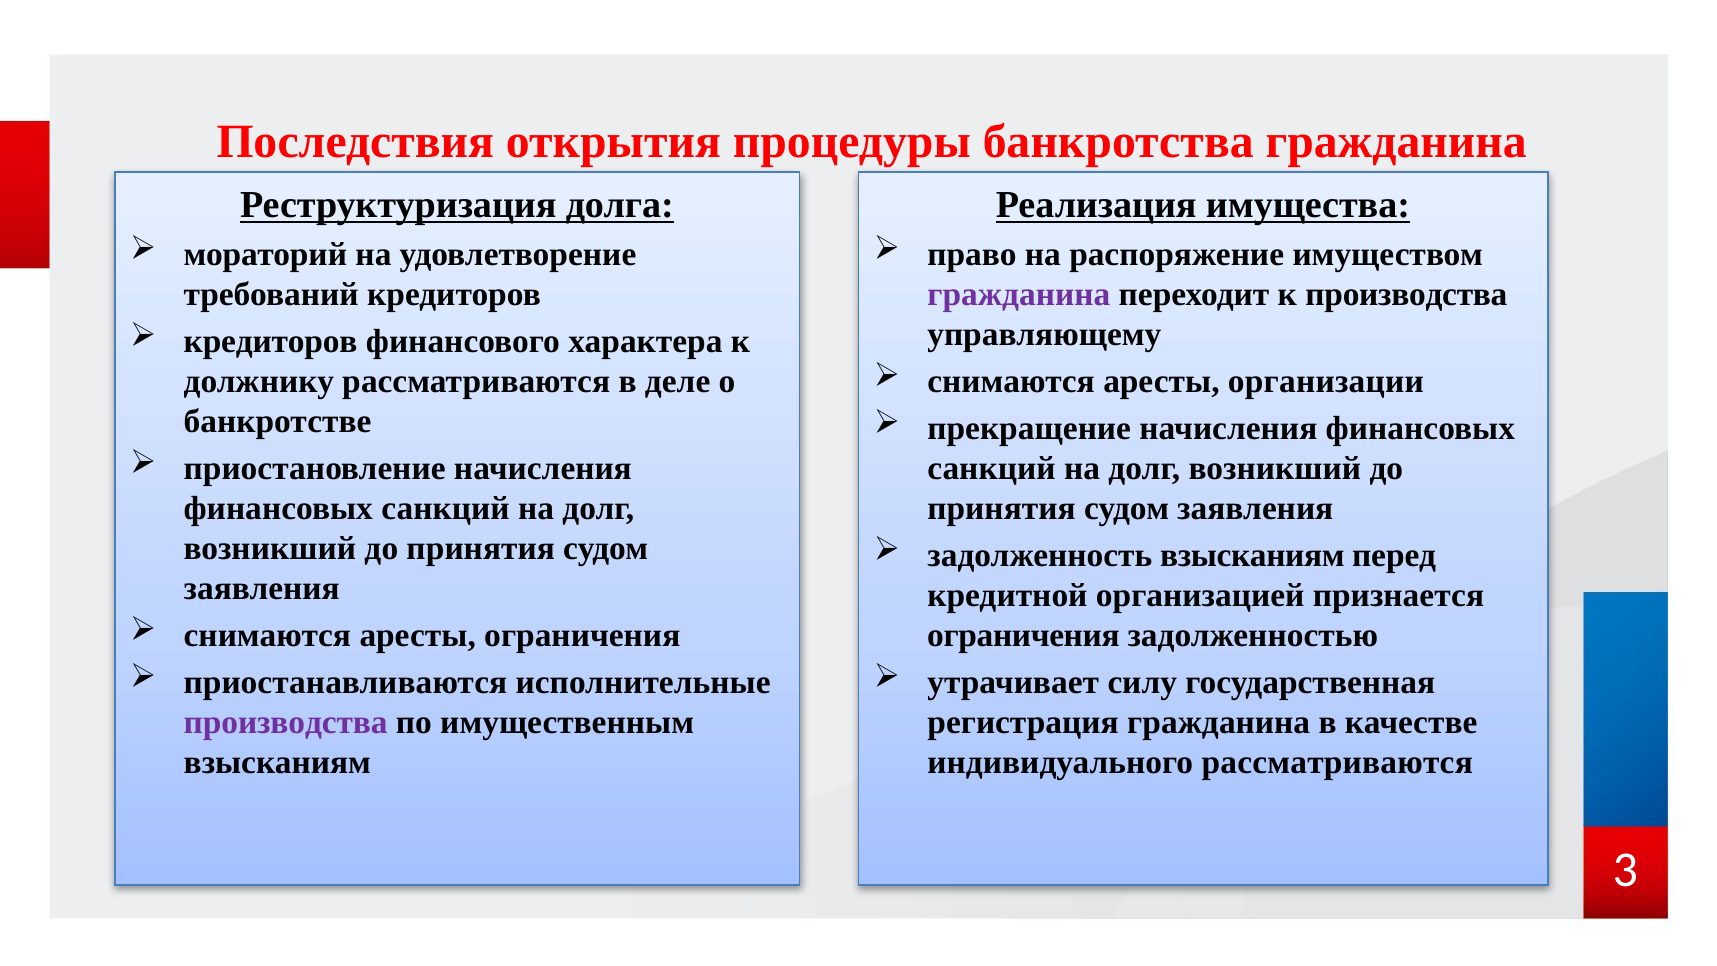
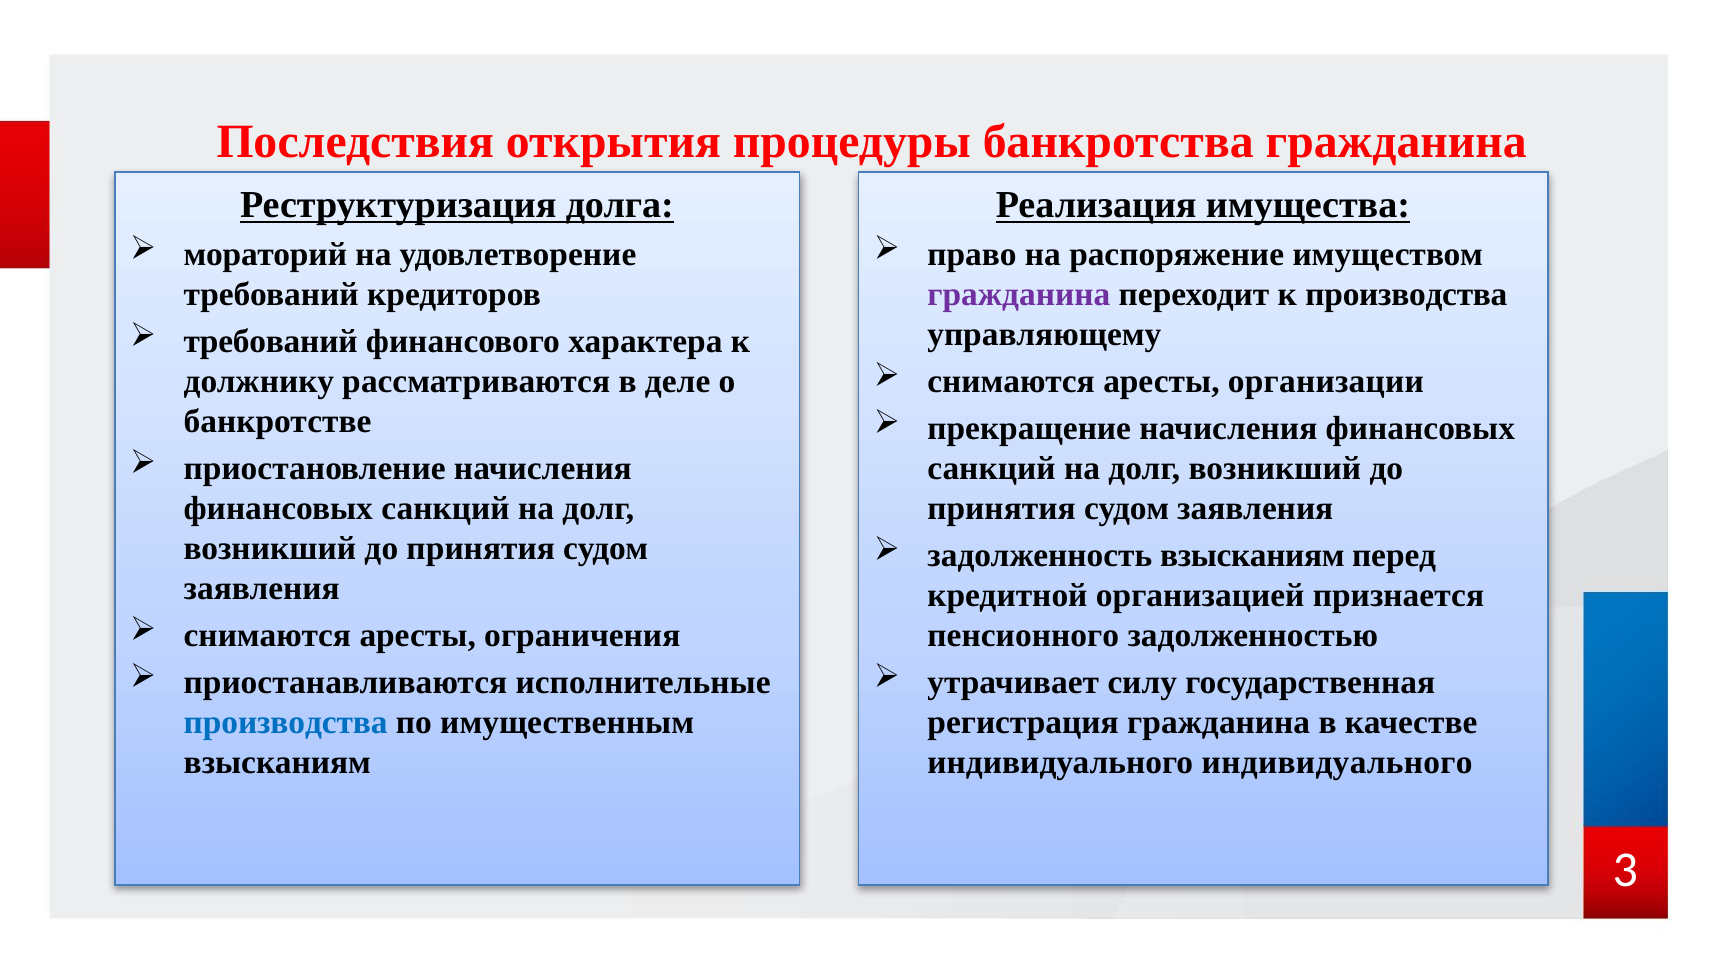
кредиторов: кредиторов -> требований (271, 341)
ограничения: ограничения -> пенсионного (1023, 635)
производства colour: purple -> blue (286, 722)
индивидуального рассматриваются: рассматриваются -> индивидуального (1337, 762)
